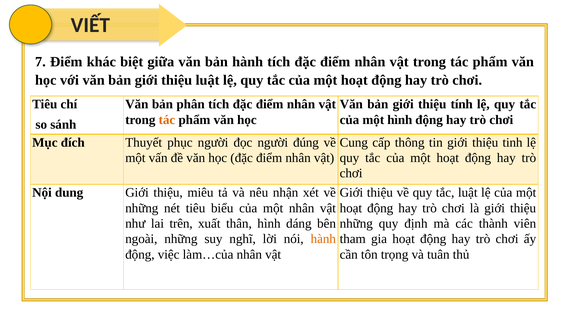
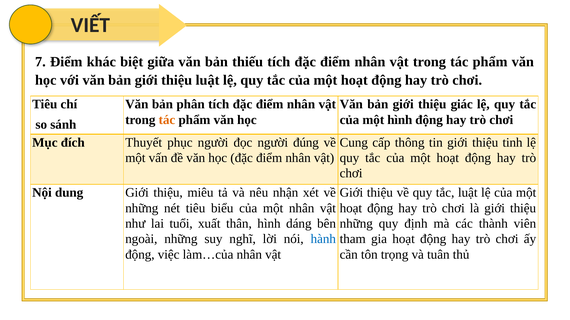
bản hành: hành -> thiếu (248, 62)
tính: tính -> giác (462, 104)
trên: trên -> tuổi (181, 224)
hành colour: orange -> blue (323, 239)
